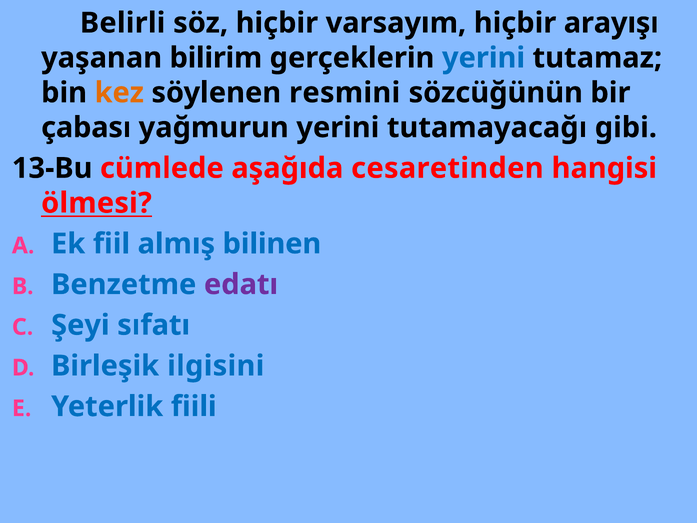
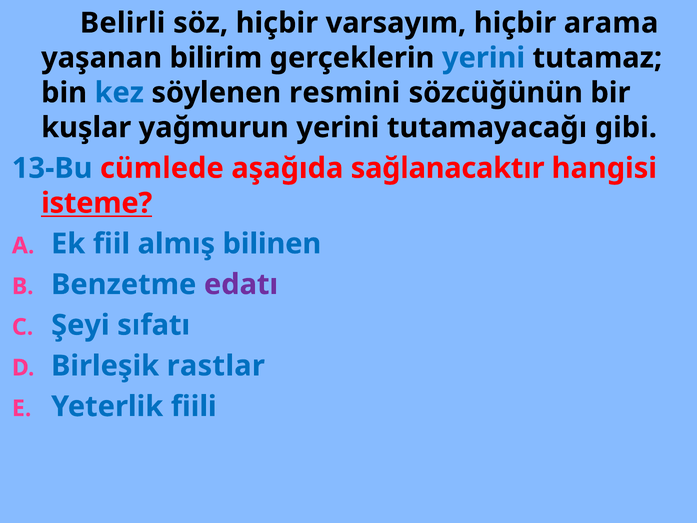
arayışı: arayışı -> arama (611, 23)
kez colour: orange -> blue (119, 93)
çabası: çabası -> kuşlar (86, 127)
13-Bu colour: black -> blue (52, 168)
cesaretinden: cesaretinden -> sağlanacaktır (448, 168)
ölmesi: ölmesi -> isteme (97, 203)
ilgisini: ilgisini -> rastlar (216, 366)
